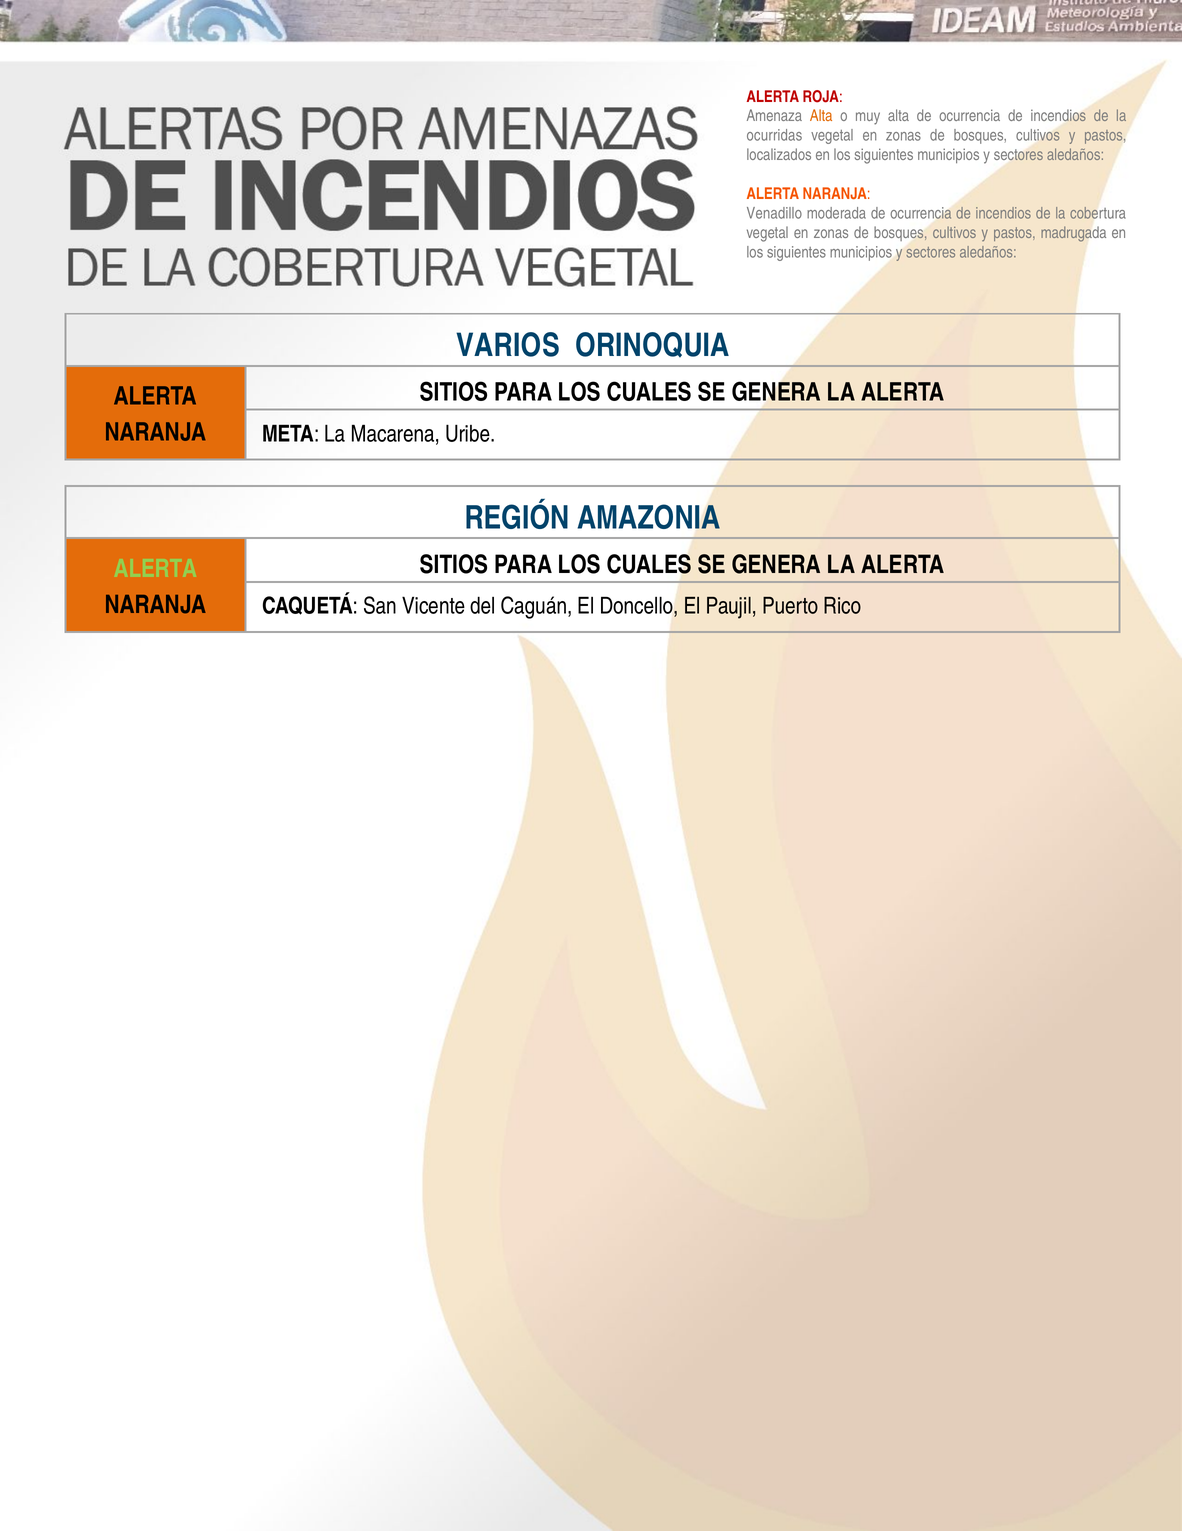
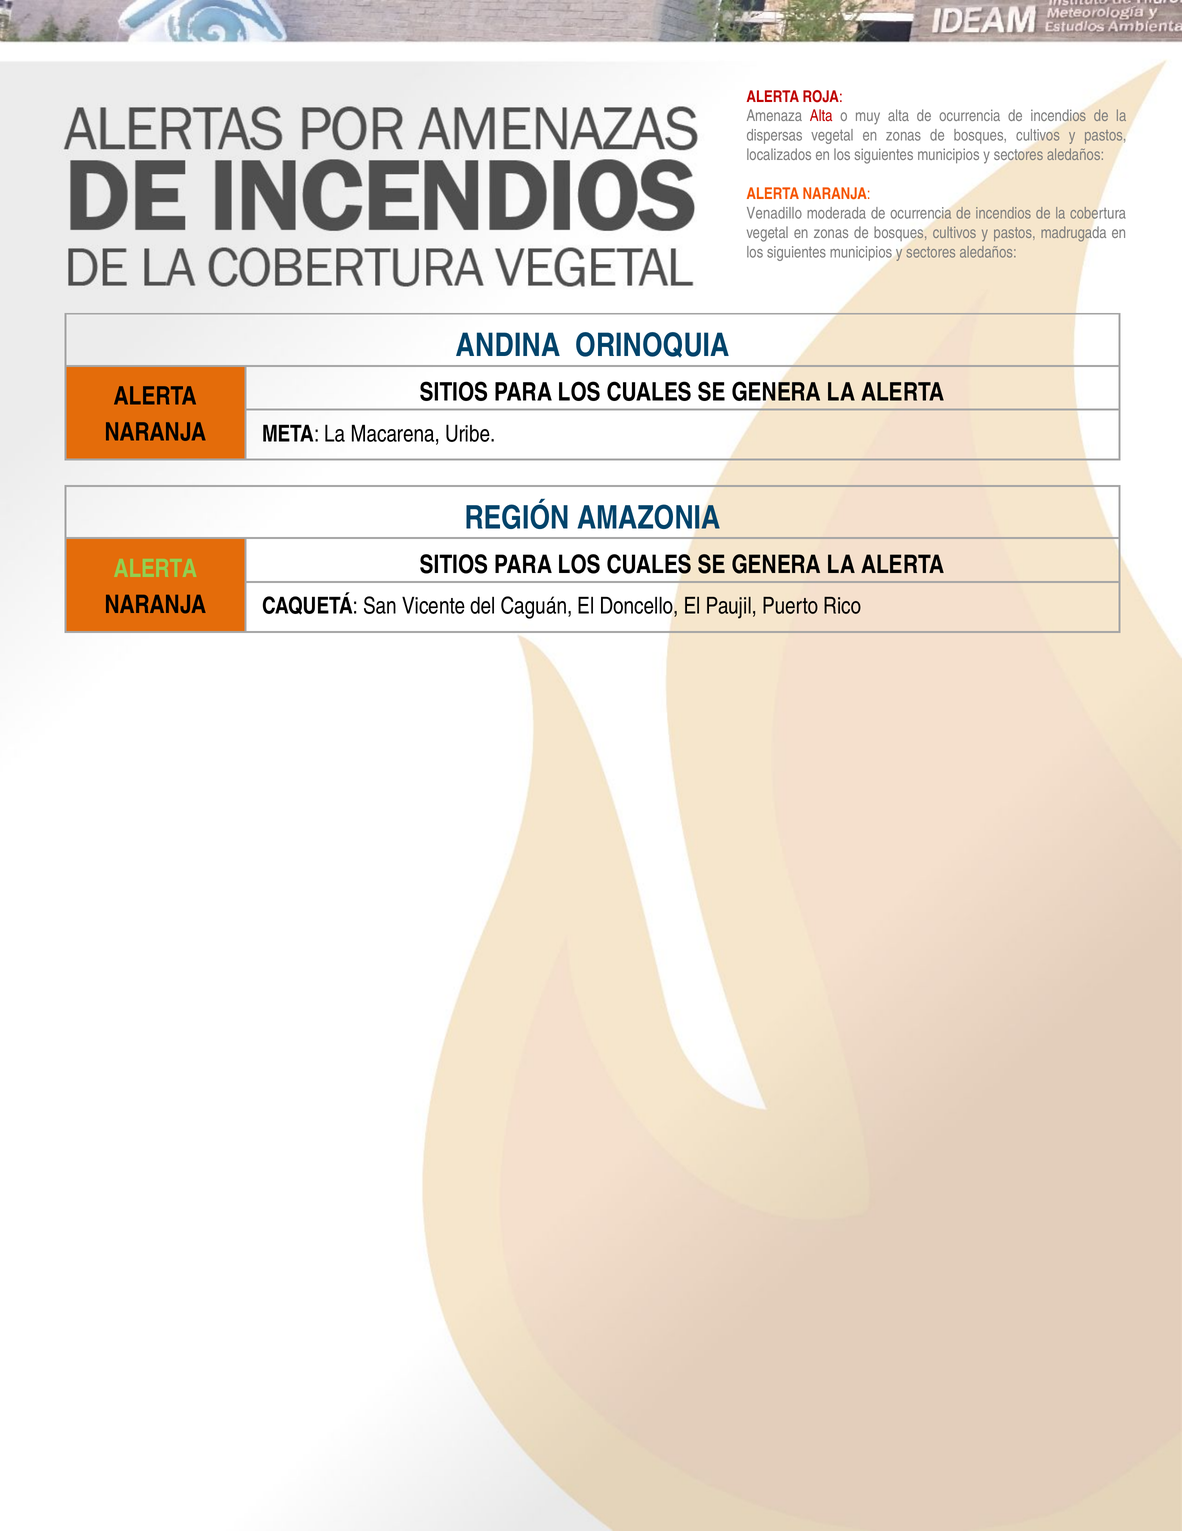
Alta colour: orange -> red (821, 116)
ocurridas: ocurridas -> dispersas (774, 136)
VARIOS: VARIOS -> ANDINA (508, 345)
